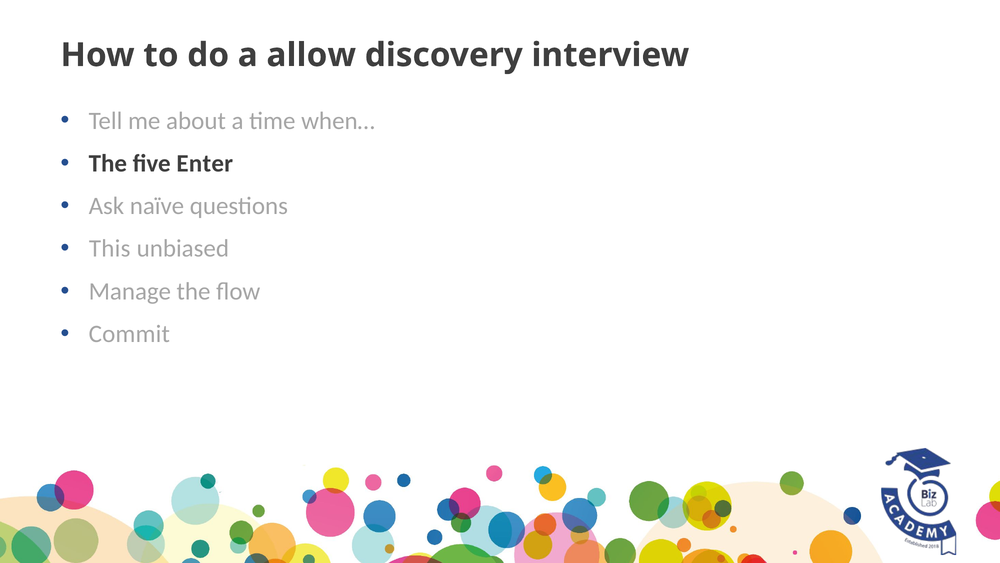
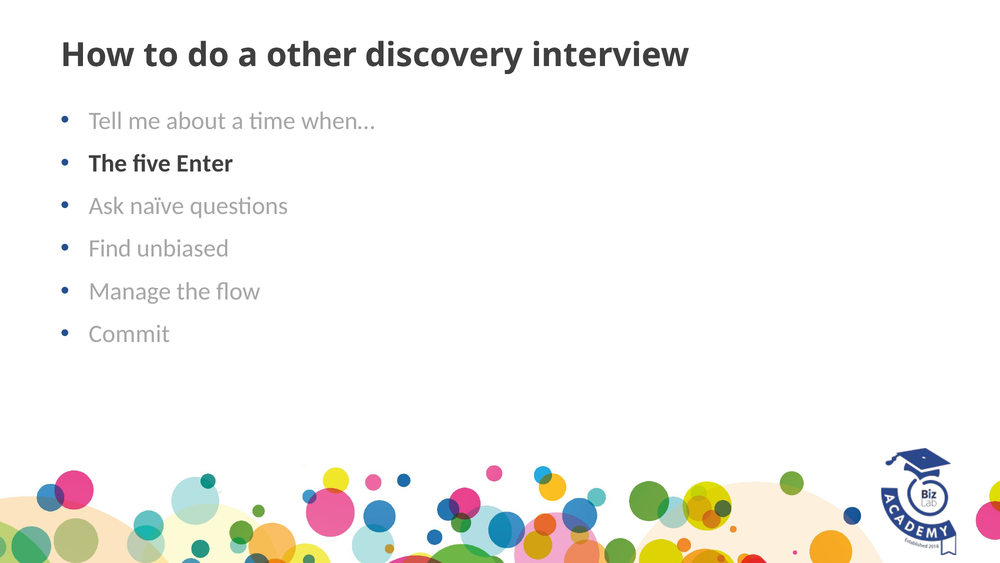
allow: allow -> other (311, 55)
This: This -> Find (110, 248)
